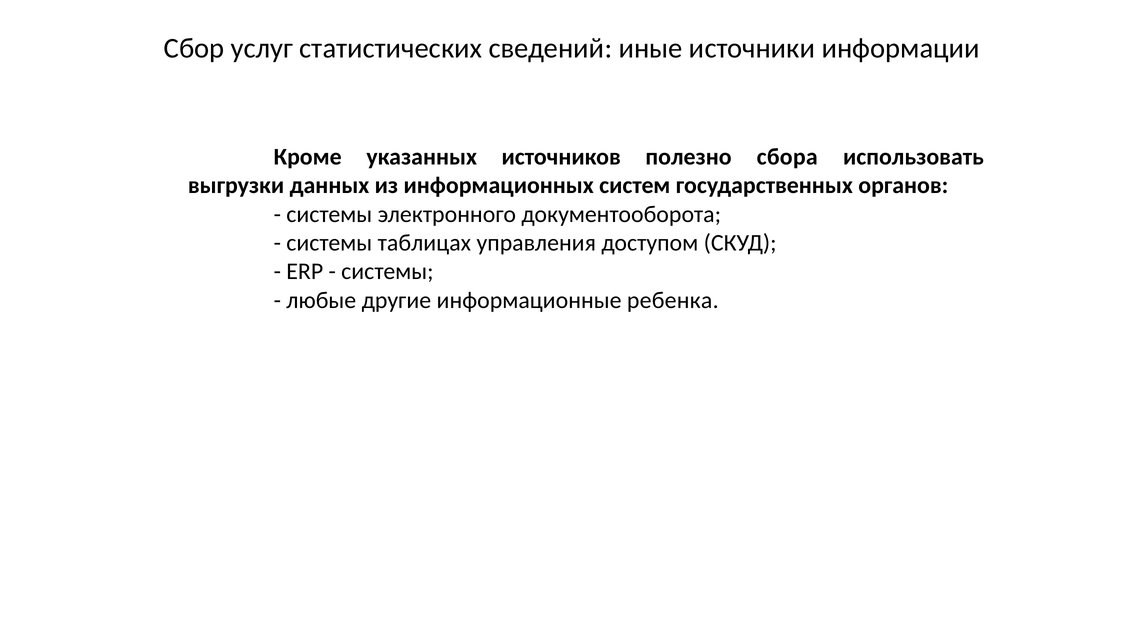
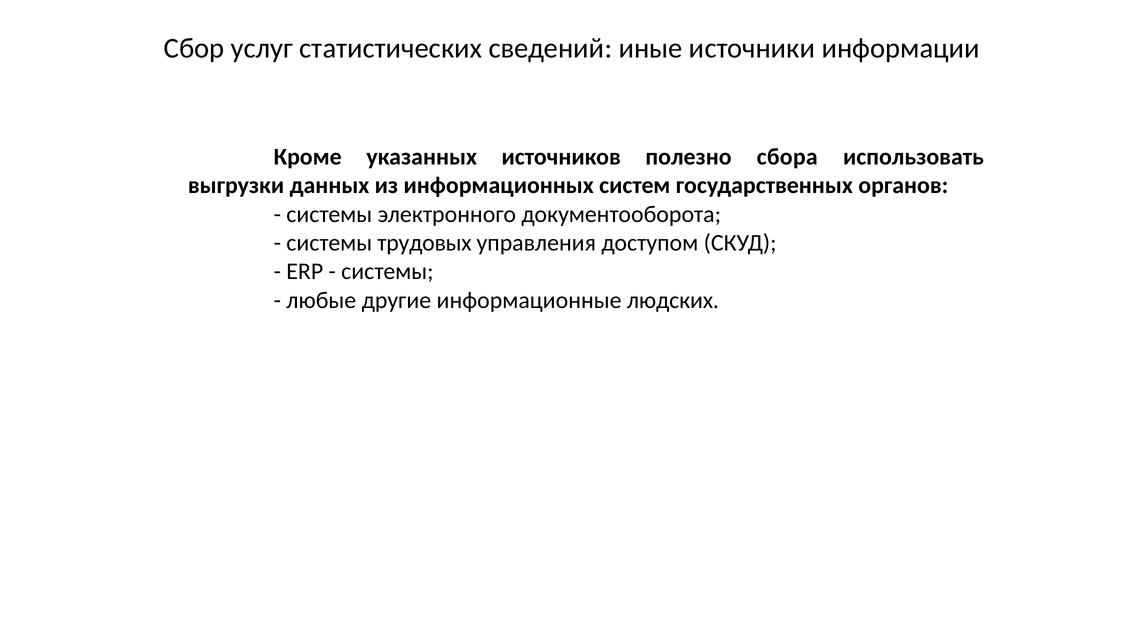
таблицах: таблицах -> трудовых (425, 243)
ребенка: ребенка -> людских (673, 300)
